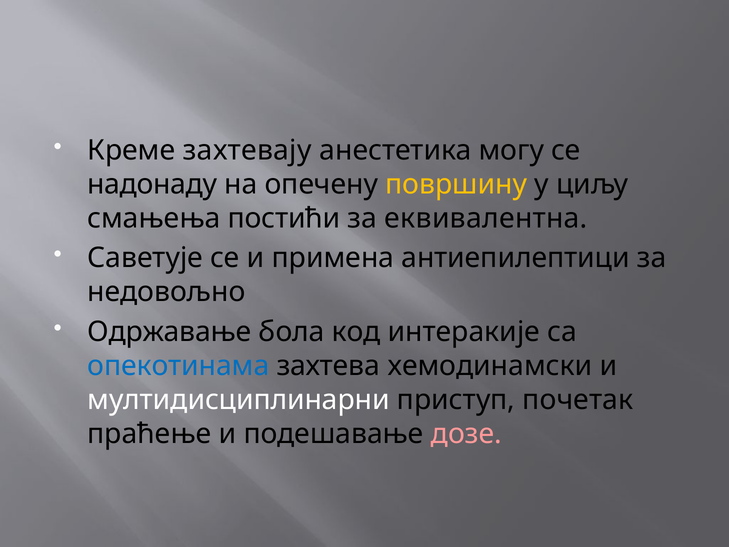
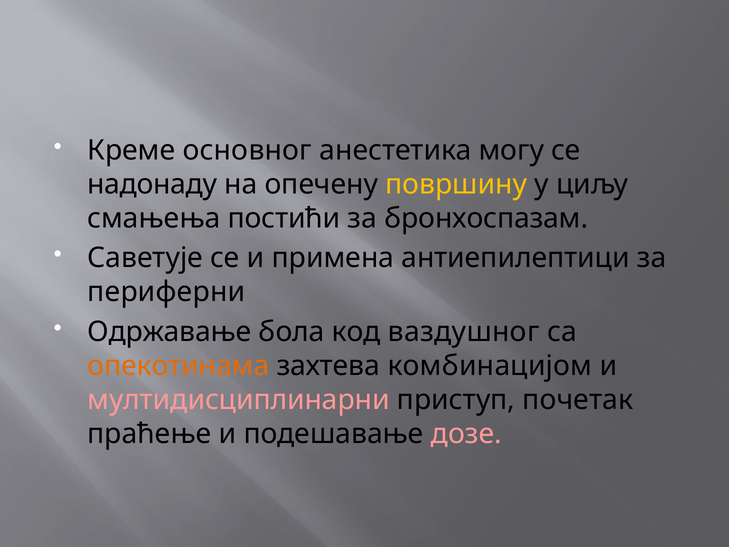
захтевају: захтевају -> основног (247, 150)
еквивалентна: еквивалентна -> бронхоспазам (486, 218)
недовољно: недовољно -> периферни (166, 292)
интеракије: интеракије -> ваздушног (464, 332)
опекотинама colour: blue -> orange (178, 366)
хемодинамски: хемодинамски -> комбинацијом (490, 366)
мултидисциплинарни colour: white -> pink (239, 400)
